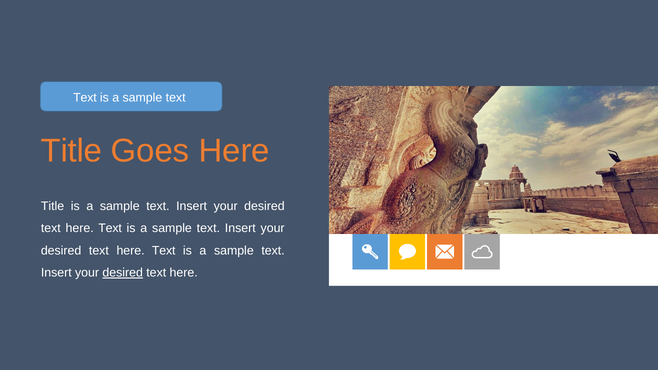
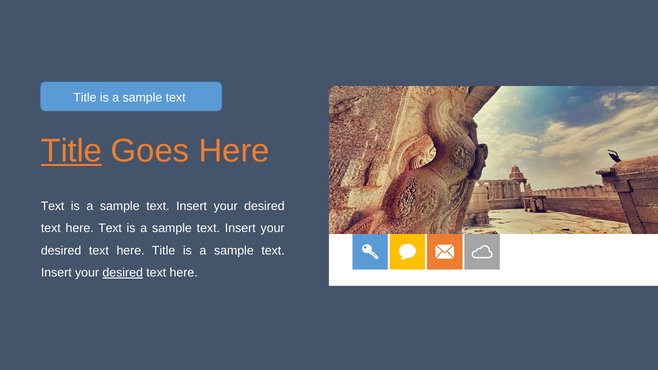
Text: Text -> Title (85, 98)
Title underline: none -> present (71, 151)
Title: Title -> Text (53, 206)
Text: Text -> Title (164, 251)
